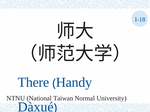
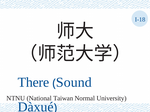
Handy: Handy -> Sound (74, 83)
